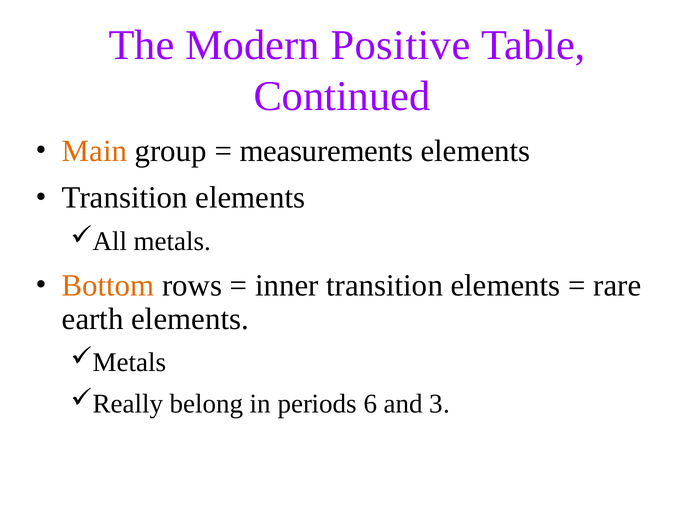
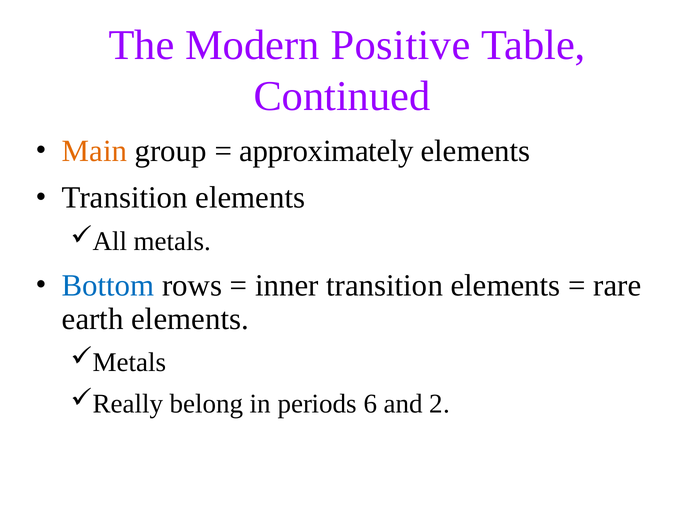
measurements: measurements -> approximately (326, 151)
Bottom colour: orange -> blue (108, 286)
3: 3 -> 2 (440, 404)
